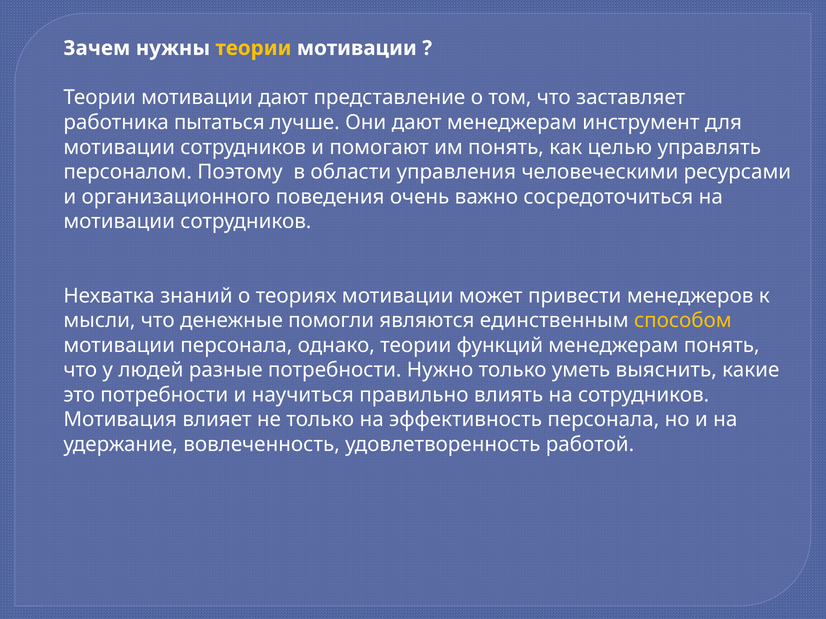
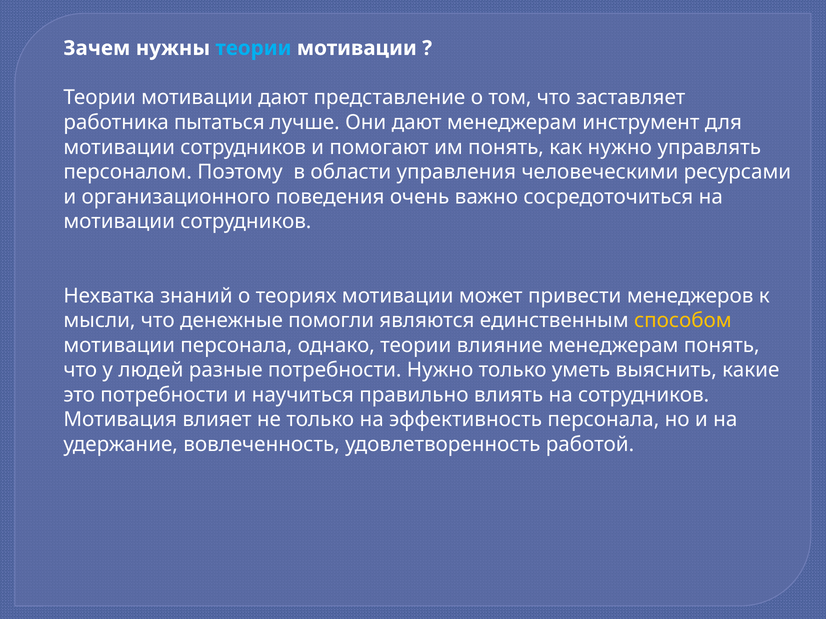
теории colour: yellow -> light blue (253, 48)
как целью: целью -> нужно (620, 147)
функций: функций -> влияние (500, 346)
